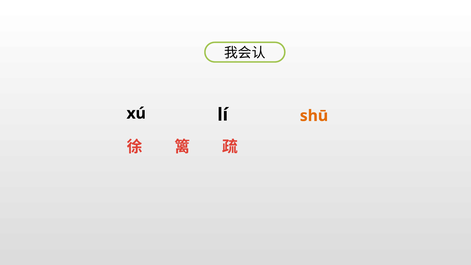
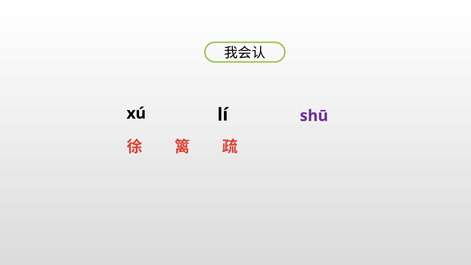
shū colour: orange -> purple (314, 116)
